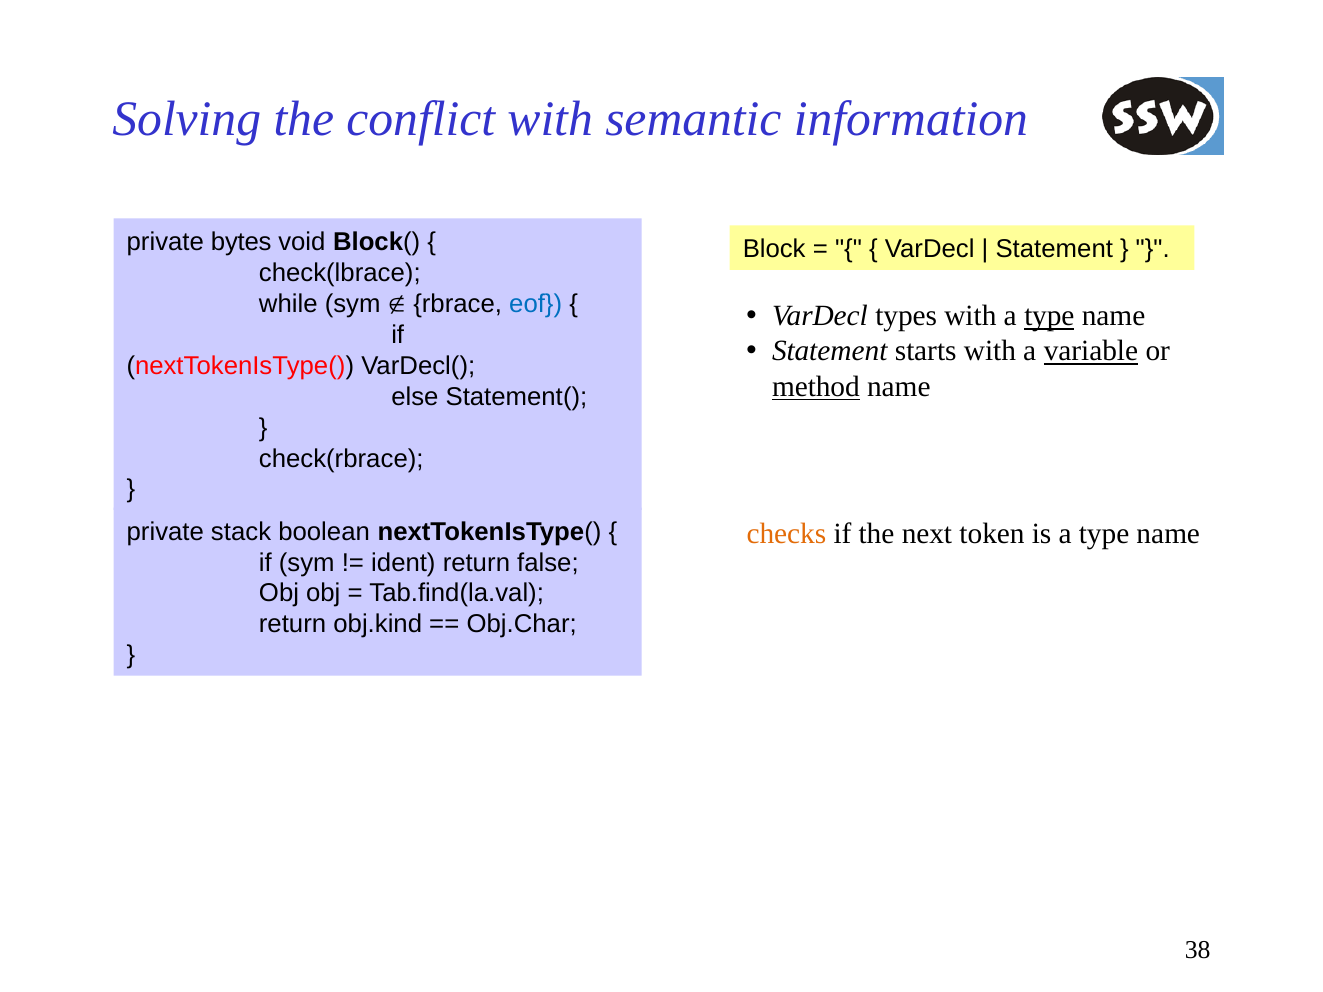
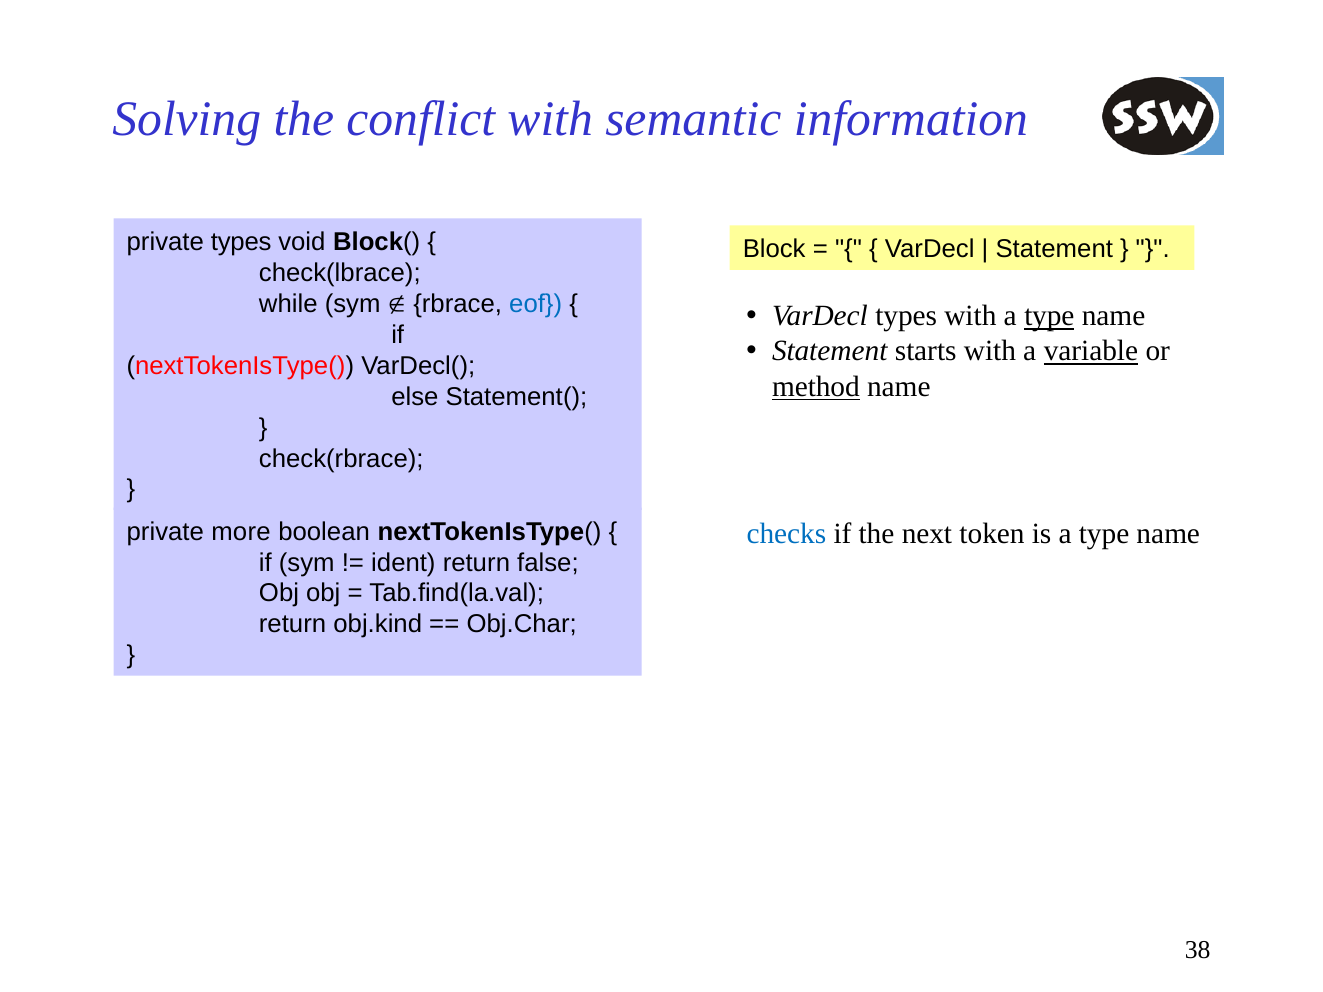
private bytes: bytes -> types (241, 242)
stack: stack -> more (241, 532)
checks colour: orange -> blue (786, 534)
